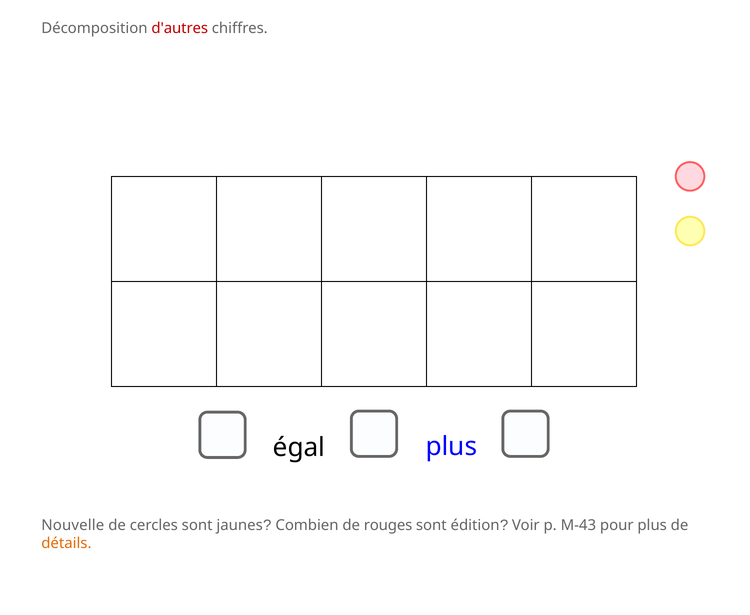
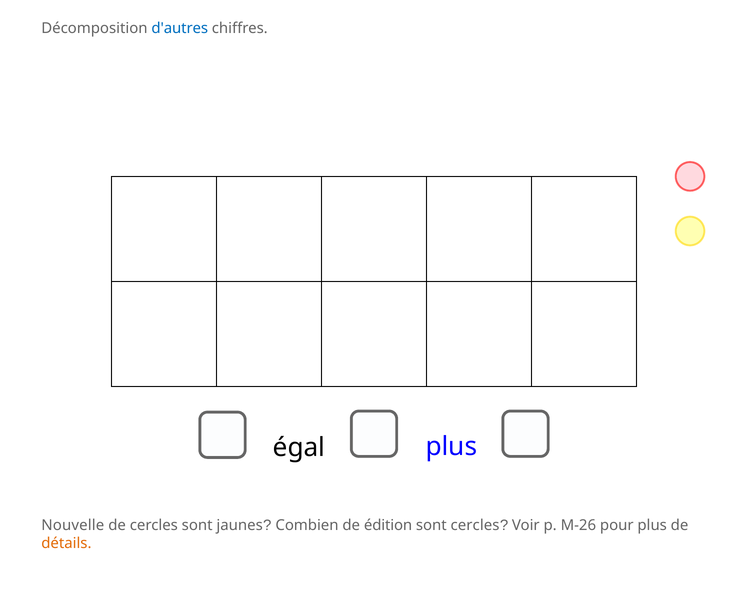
d'autres colour: red -> blue (180, 28)
rouges: rouges -> édition (388, 525)
sont édition: édition -> cercles (475, 525)
M-43: M-43 -> M-26 (578, 525)
